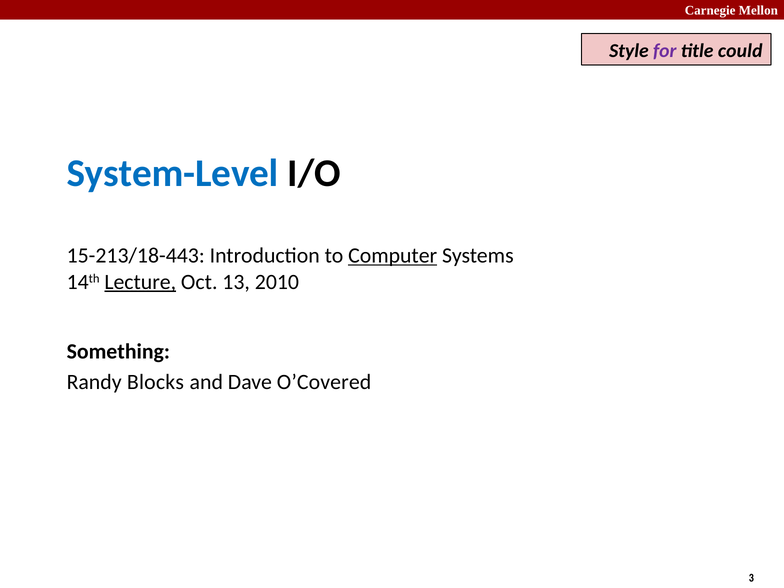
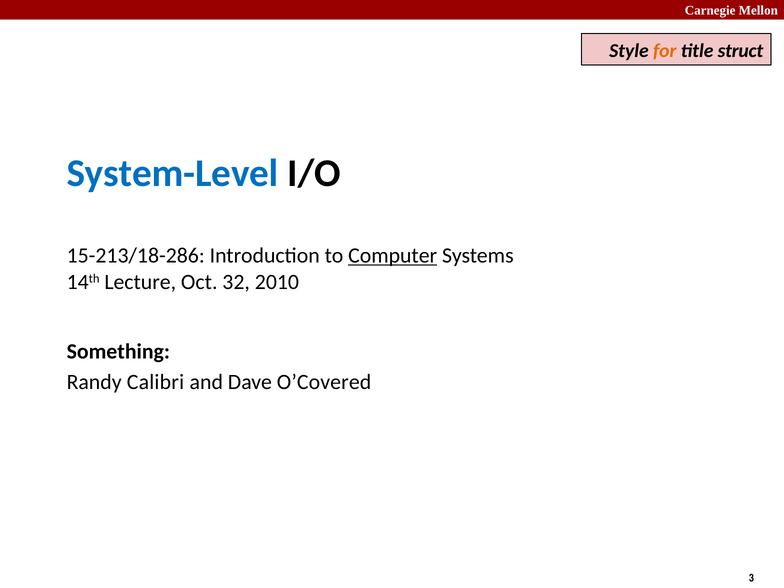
for colour: purple -> orange (665, 51)
could: could -> struct (740, 51)
15-213/18-443: 15-213/18-443 -> 15-213/18-286 (136, 256)
Lecture underline: present -> none (140, 282)
13: 13 -> 32 (236, 282)
Blocks: Blocks -> Calibri (155, 382)
